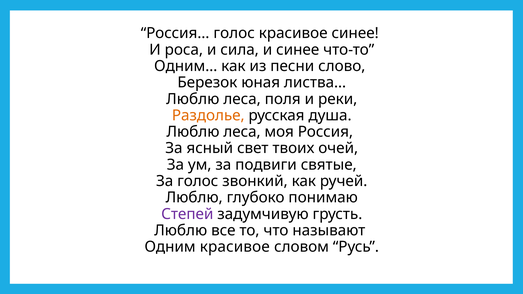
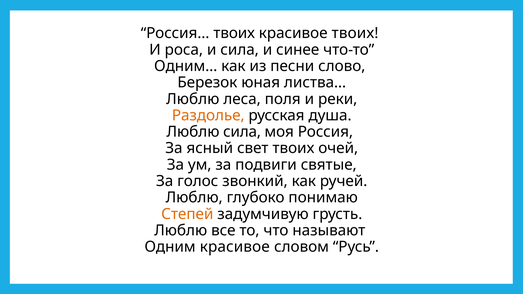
Россия… голос: голос -> твоих (234, 33)
красивое синее: синее -> твоих (355, 33)
леса: леса -> сила (242, 132)
Степей colour: purple -> orange (187, 214)
